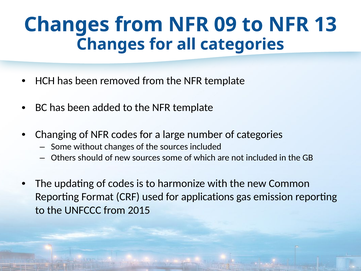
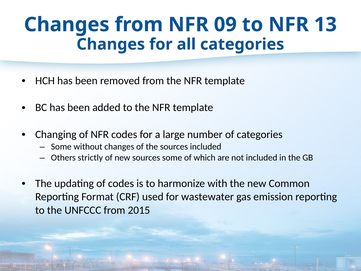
should: should -> strictly (90, 158)
applications: applications -> wastewater (208, 197)
